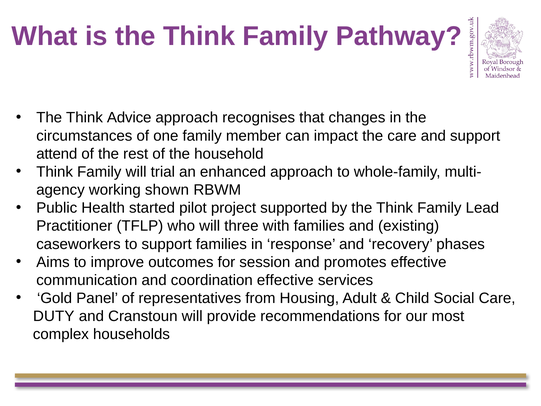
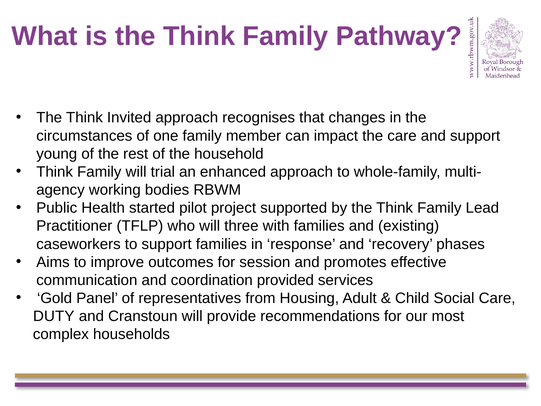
Advice: Advice -> Invited (129, 118)
attend: attend -> young (57, 154)
shown: shown -> bodies (167, 190)
coordination effective: effective -> provided (285, 280)
